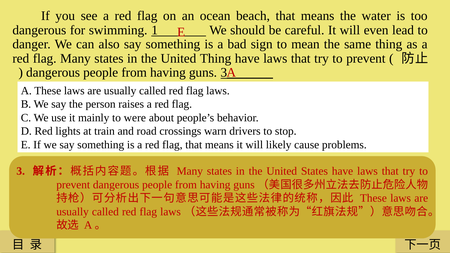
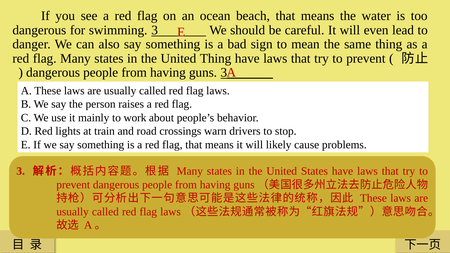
swimming 1: 1 -> 3 (155, 30)
were: were -> work (135, 118)
